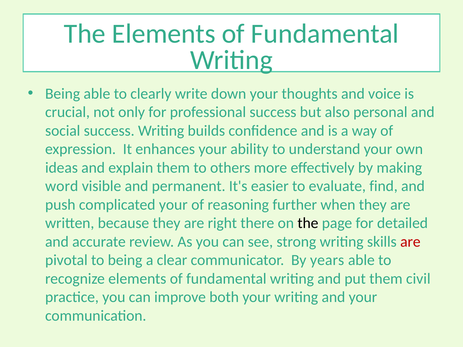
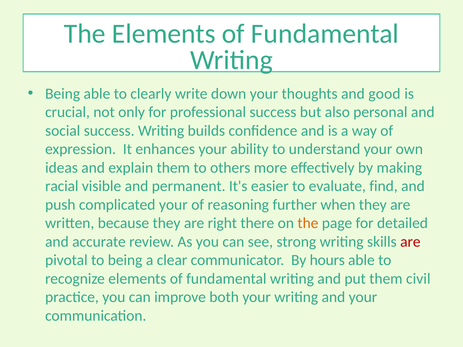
voice: voice -> good (384, 94)
word: word -> racial (62, 186)
the colour: black -> orange (308, 223)
years: years -> hours (327, 260)
